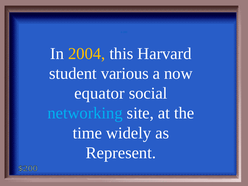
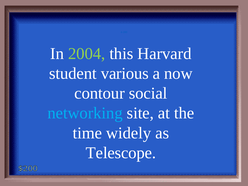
2004 colour: yellow -> light green (87, 54)
equator: equator -> contour (100, 93)
Represent: Represent -> Telescope (121, 153)
